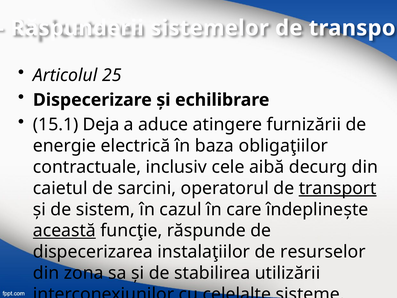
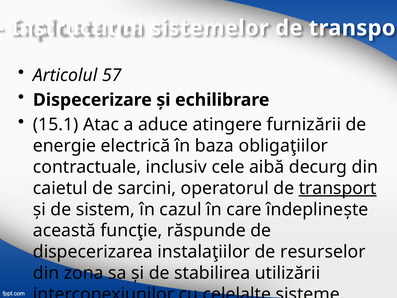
Răspunderii: Răspunderii -> Instrucţiuni (77, 28)
25: 25 -> 57 (112, 75)
Deja: Deja -> Atac (101, 125)
această underline: present -> none (64, 230)
